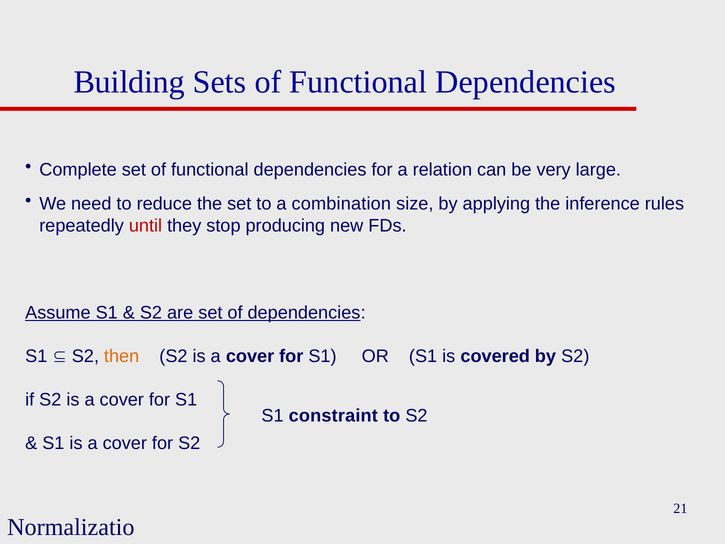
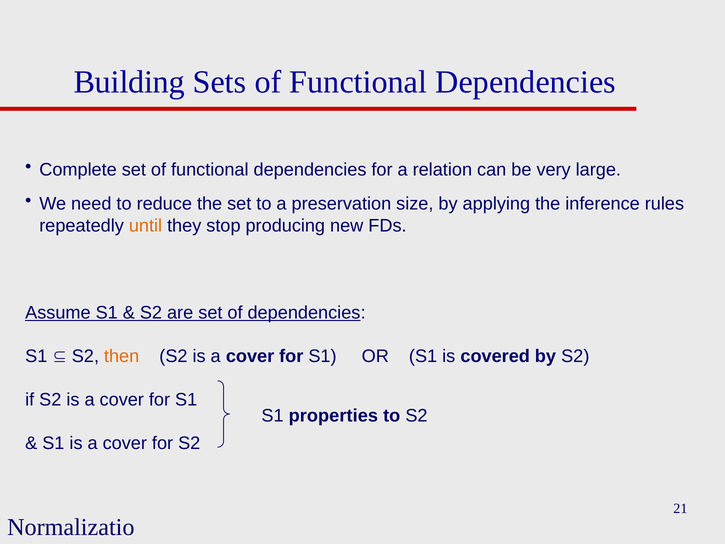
combination: combination -> preservation (341, 204)
until colour: red -> orange (146, 225)
constraint: constraint -> properties (333, 416)
